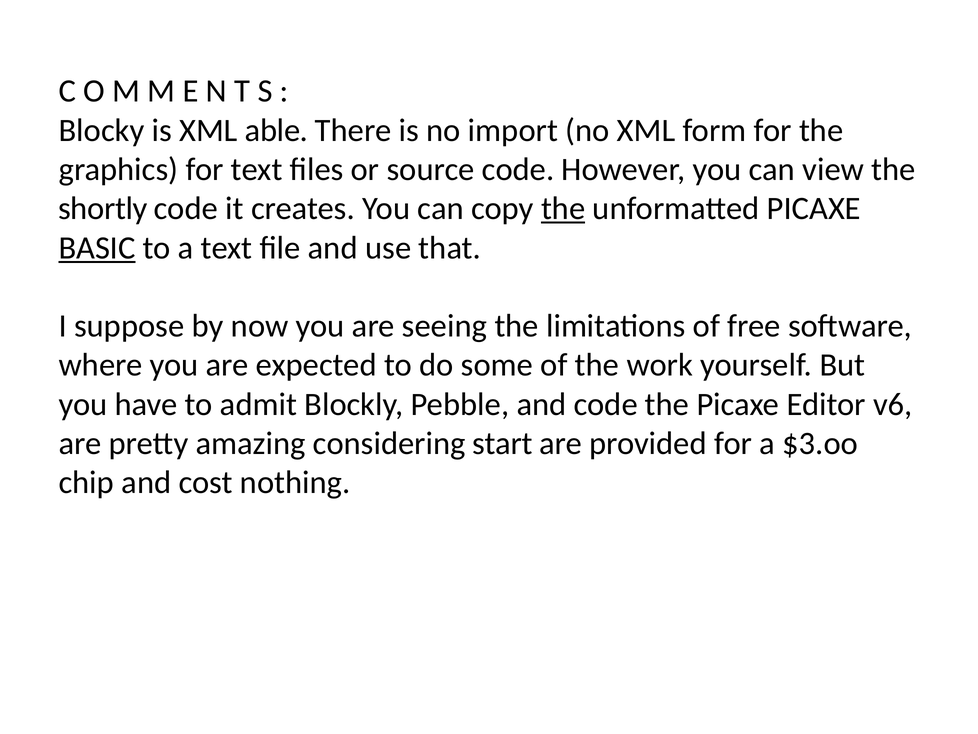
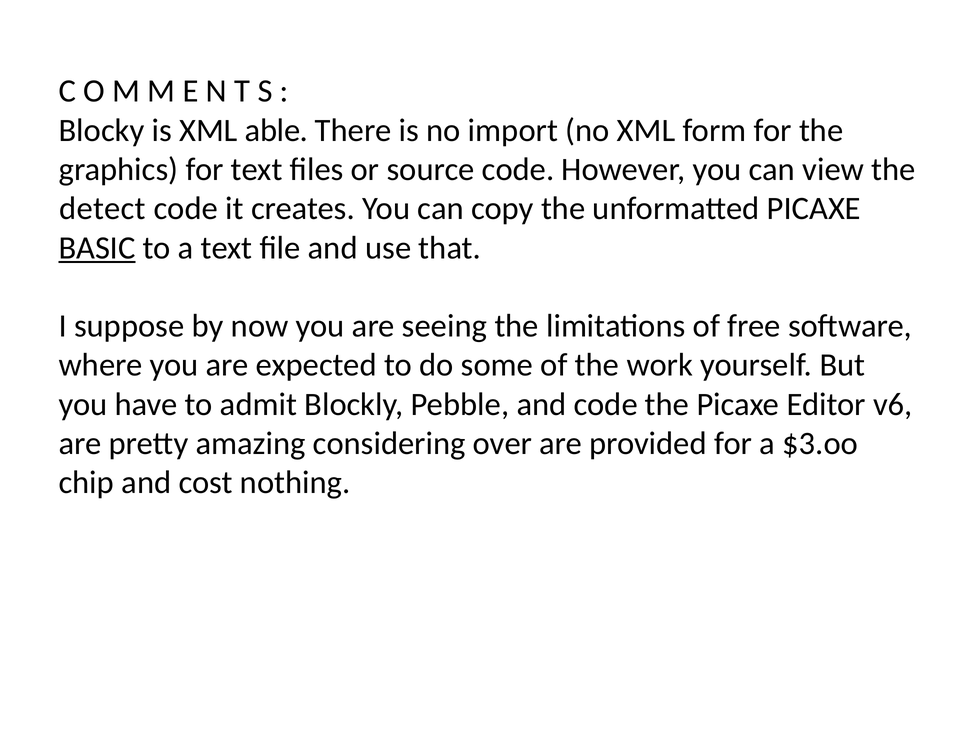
shortly: shortly -> detect (102, 208)
the underline: present -> none (563, 208)
start: start -> over (502, 443)
